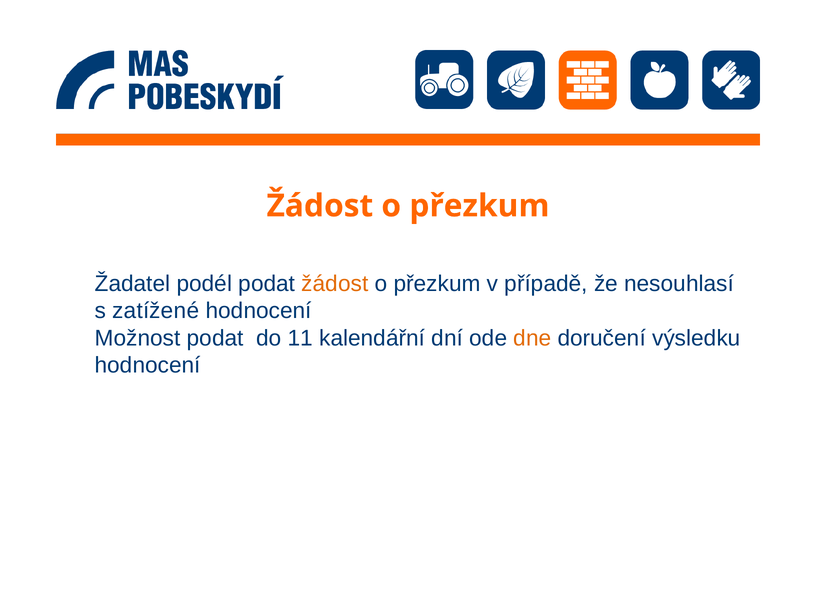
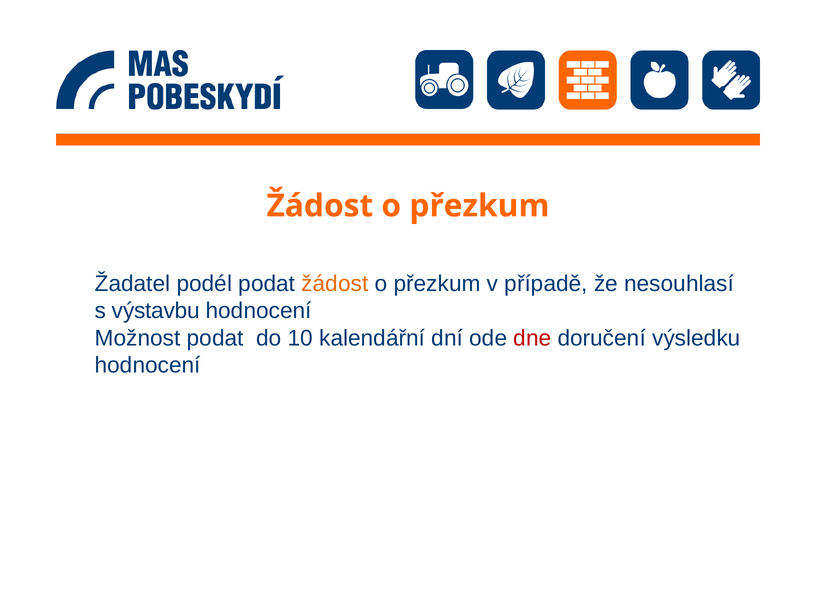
zatížené: zatížené -> výstavbu (156, 311)
11: 11 -> 10 (300, 338)
dne colour: orange -> red (532, 338)
